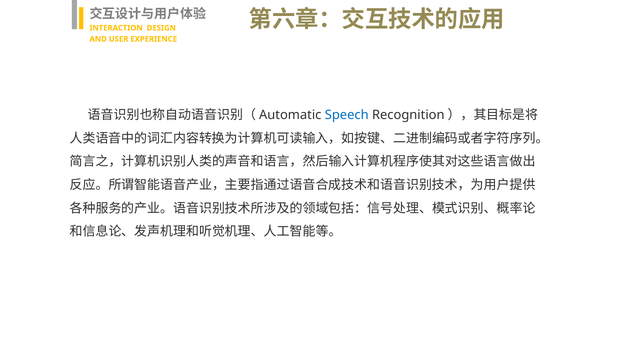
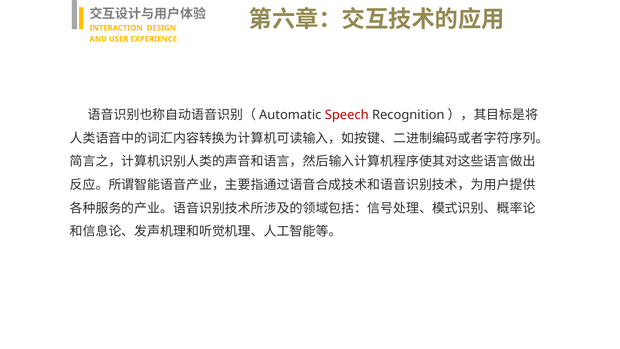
Speech colour: blue -> red (347, 115)
